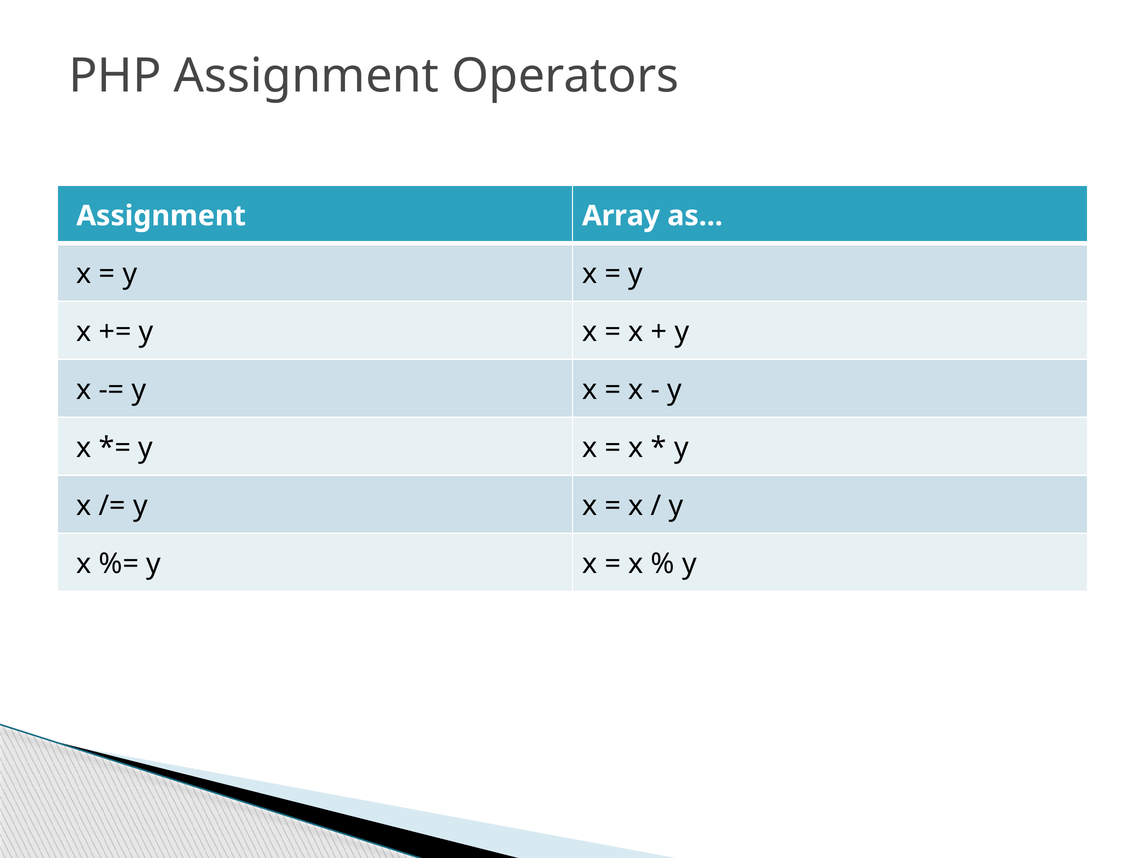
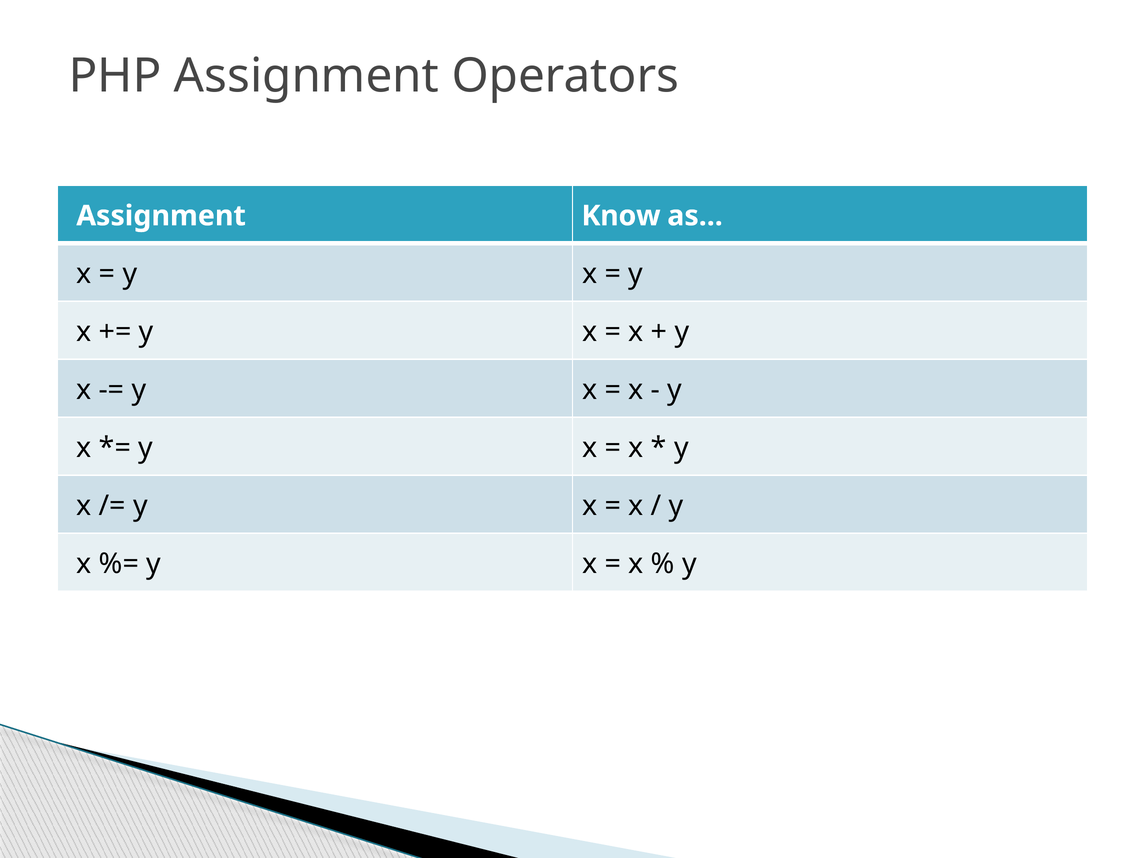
Array: Array -> Know (621, 216)
